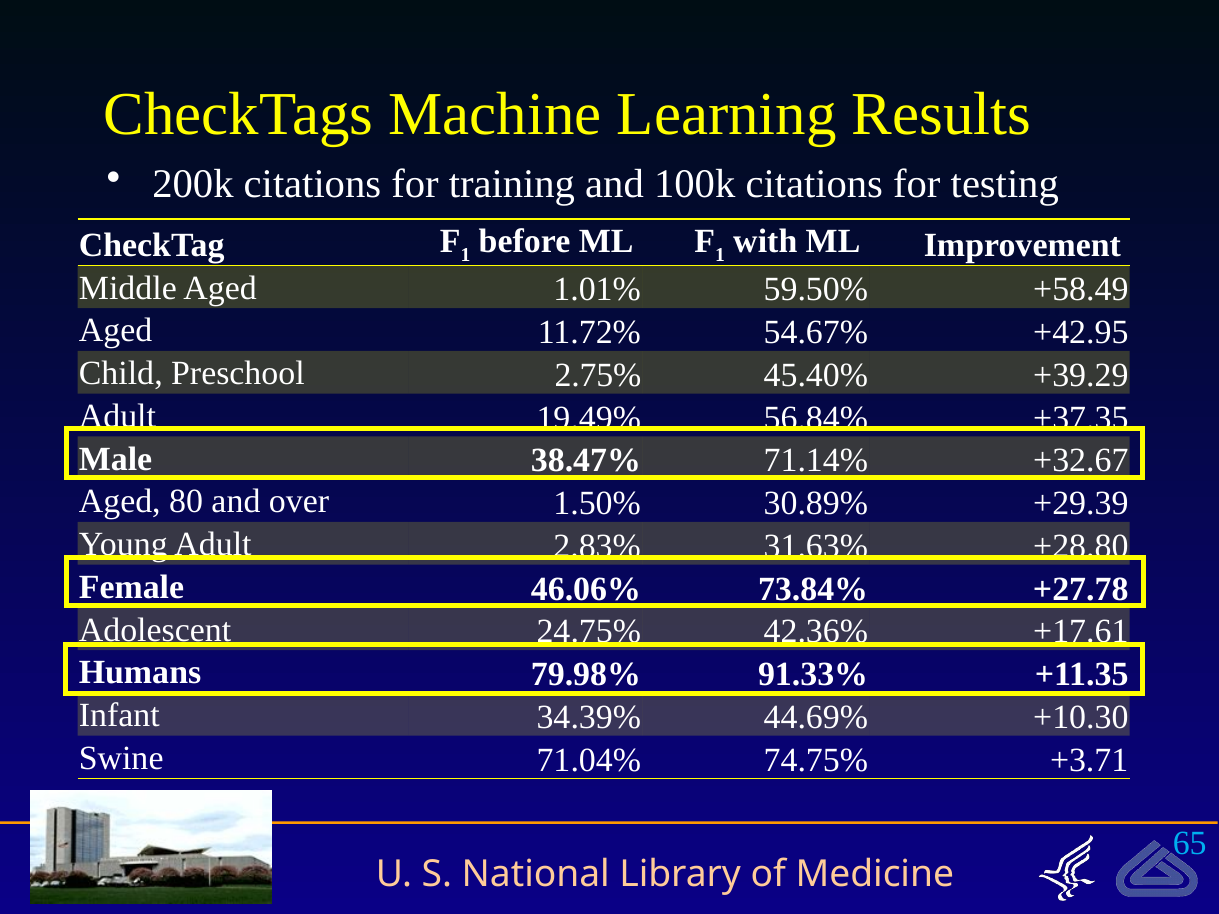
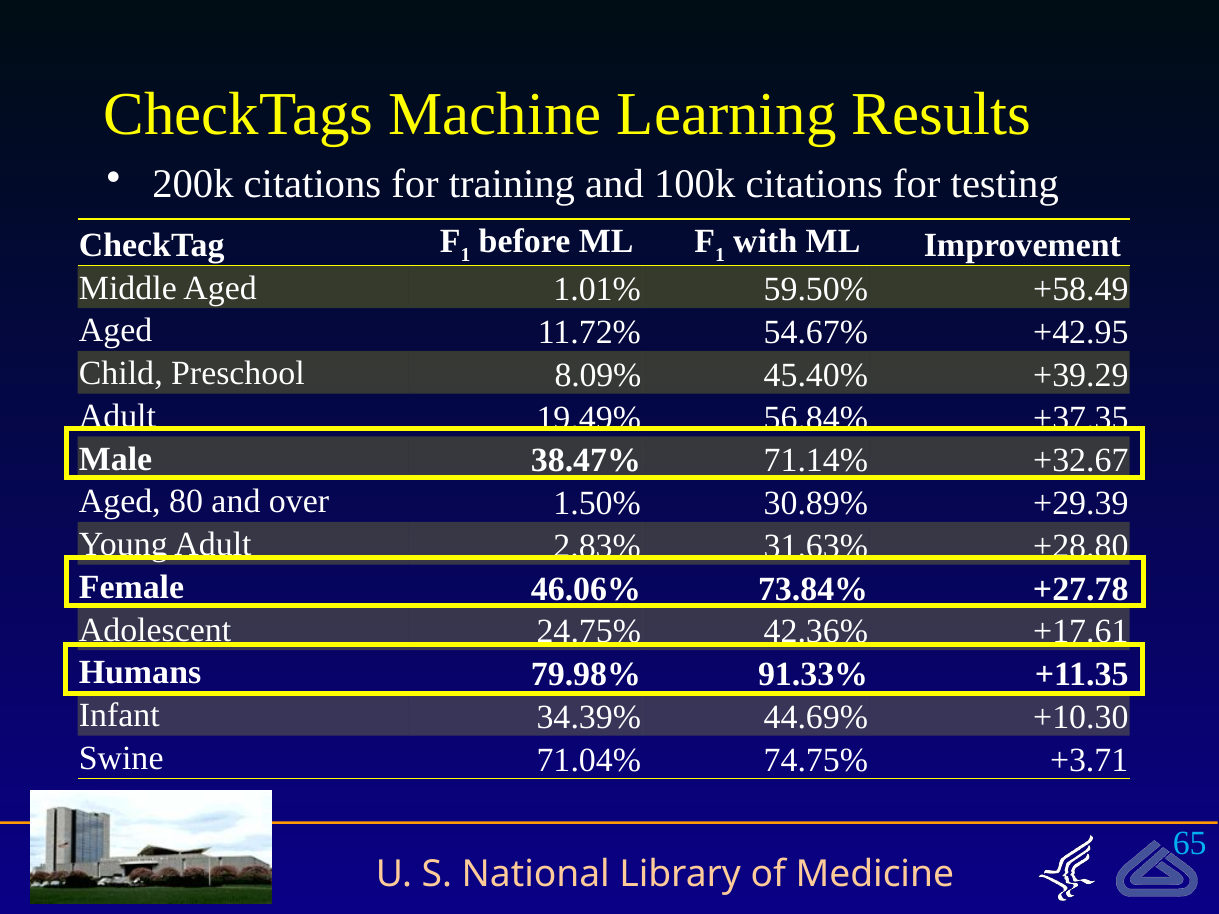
2.75%: 2.75% -> 8.09% (598, 375)
